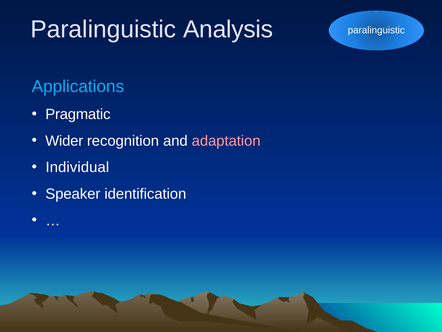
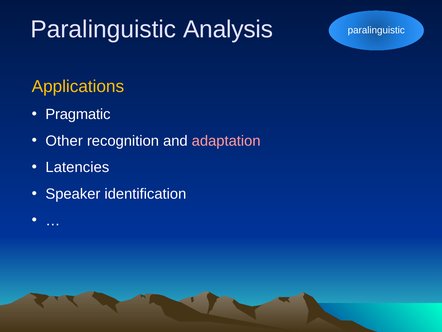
Applications colour: light blue -> yellow (78, 86)
Wider: Wider -> Other (64, 141)
Individual: Individual -> Latencies (77, 167)
